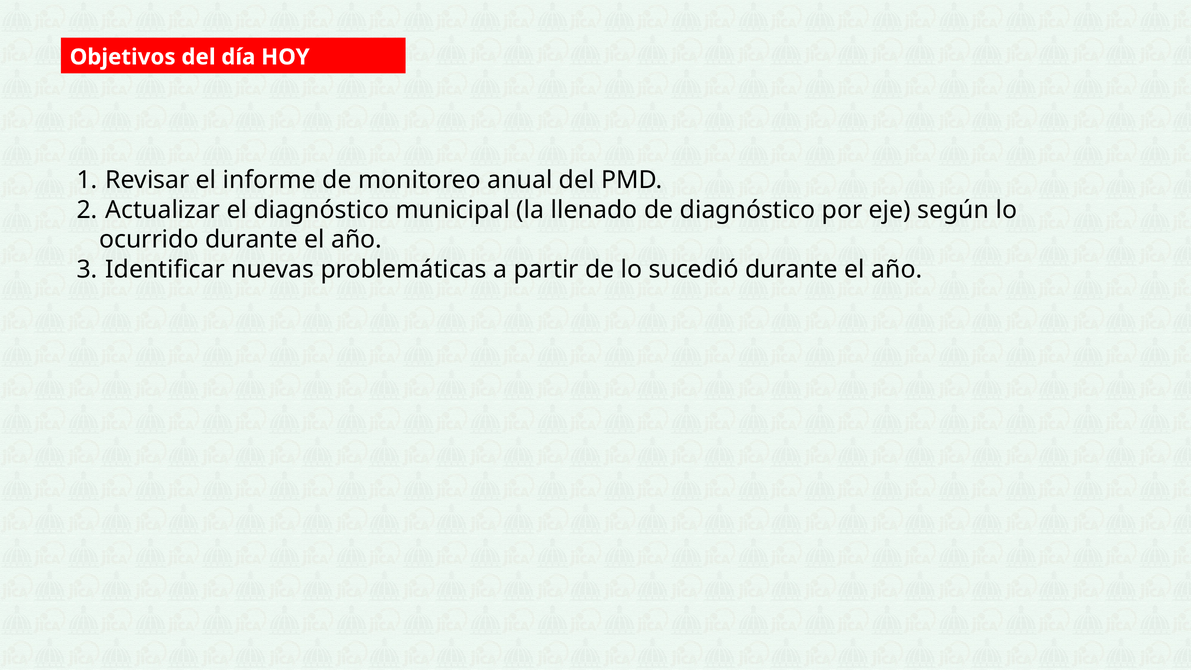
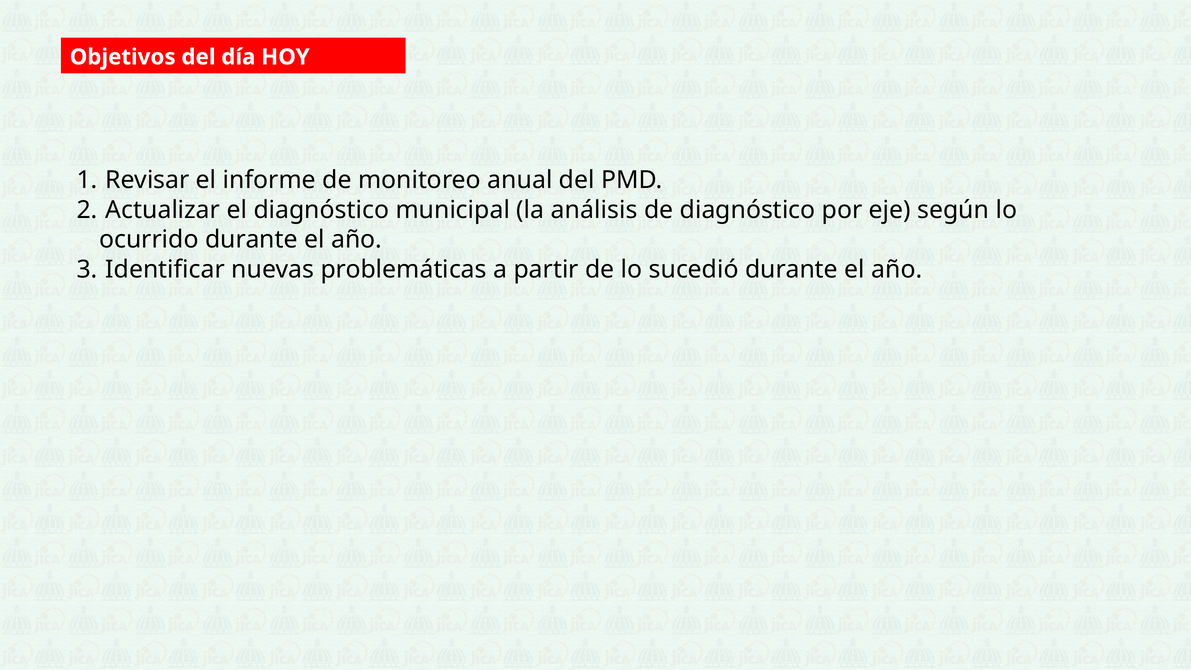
llenado: llenado -> análisis (594, 210)
